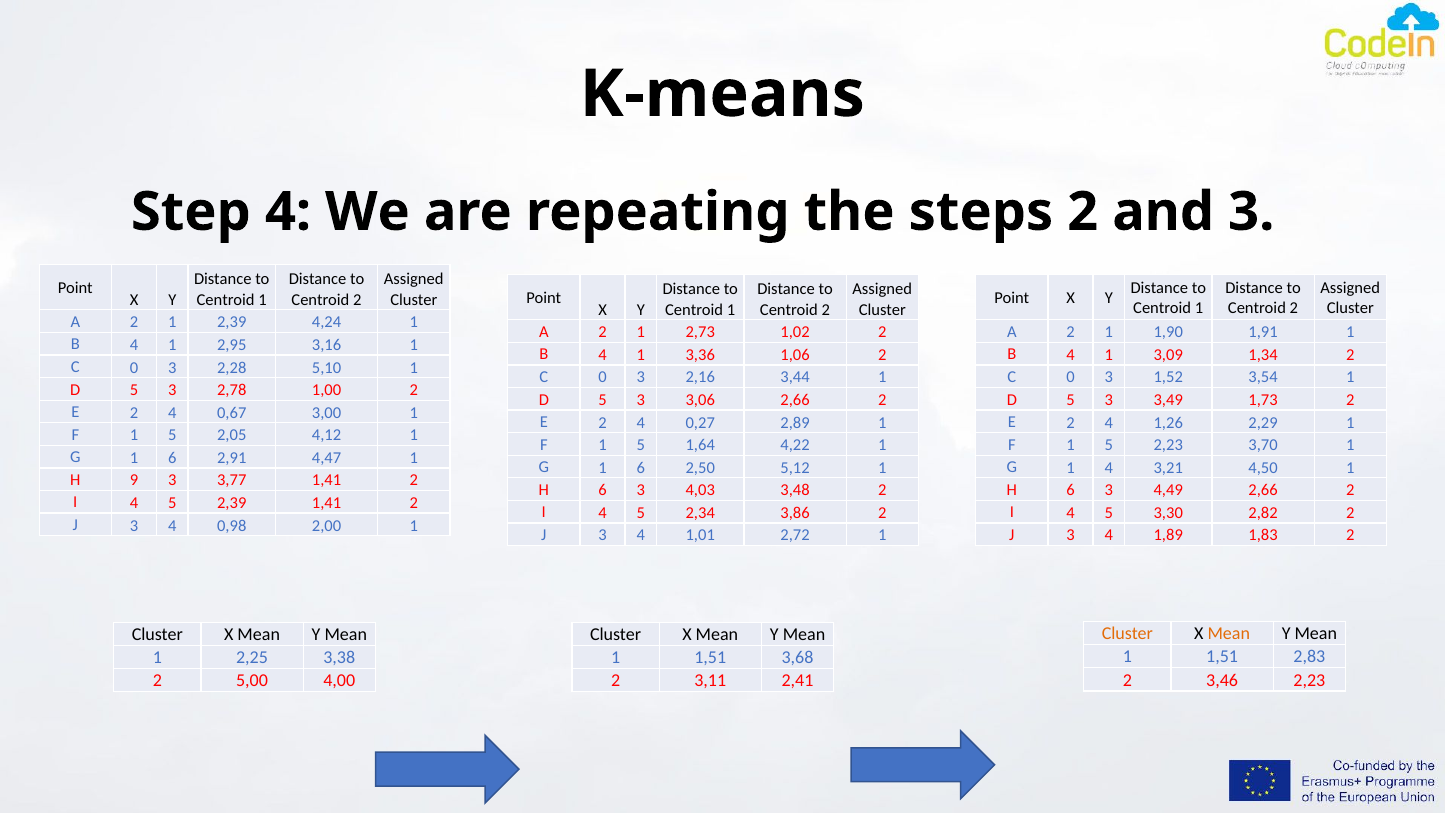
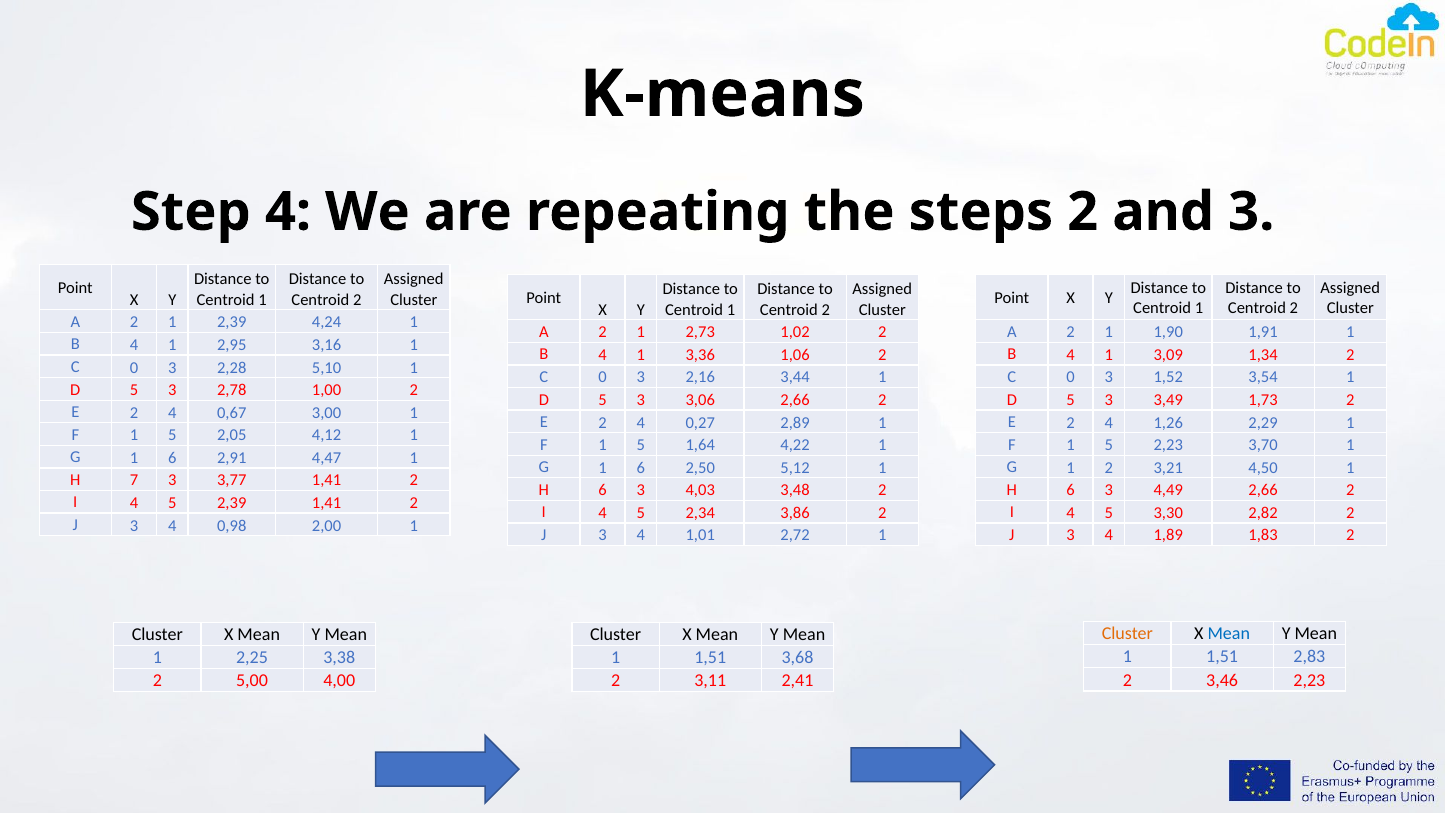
1 4: 4 -> 2 (1109, 468)
9: 9 -> 7 (134, 480)
Mean colour: orange -> blue (1229, 634)
